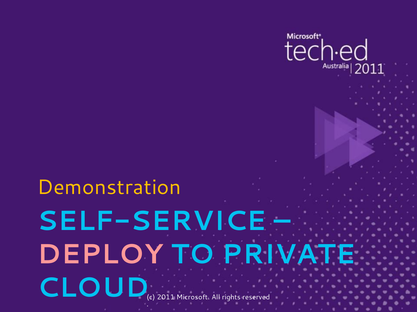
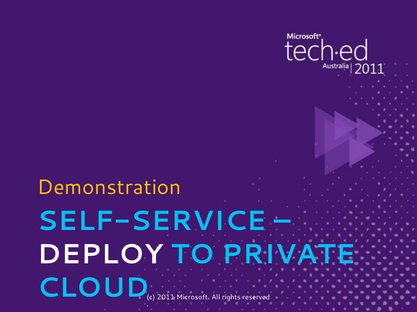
DEPLOY colour: pink -> white (100, 255)
